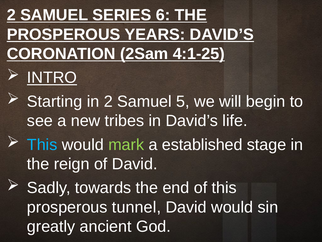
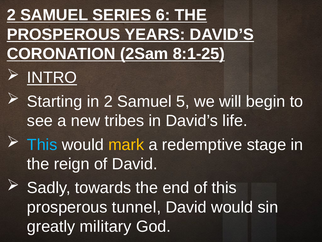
4:1-25: 4:1-25 -> 8:1-25 (199, 54)
mark colour: light green -> yellow (126, 144)
established: established -> redemptive (202, 144)
ancient: ancient -> military (106, 226)
